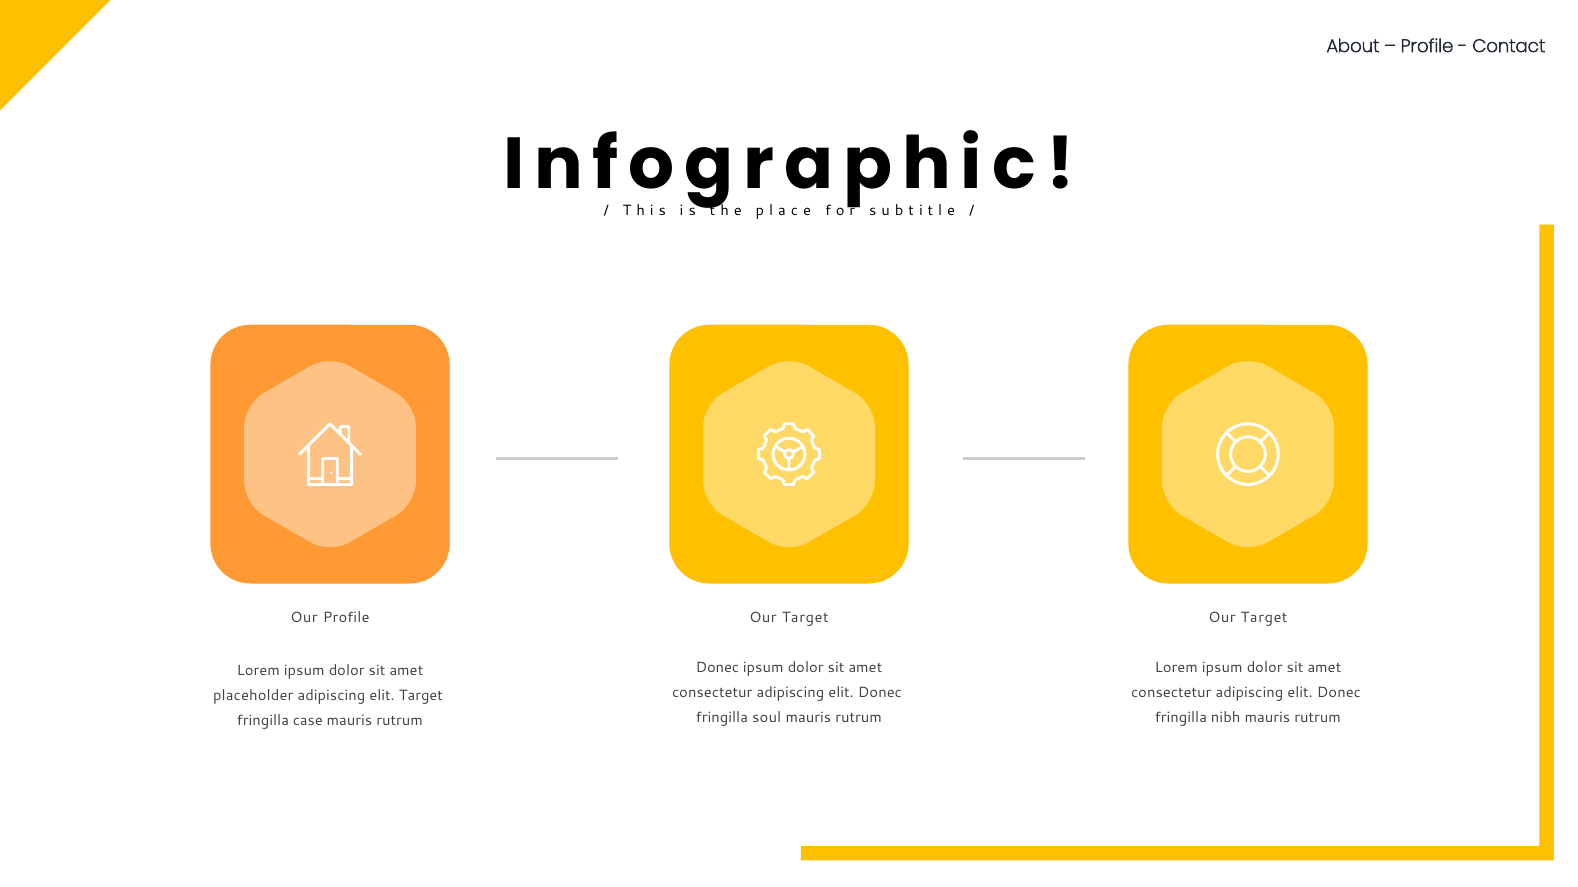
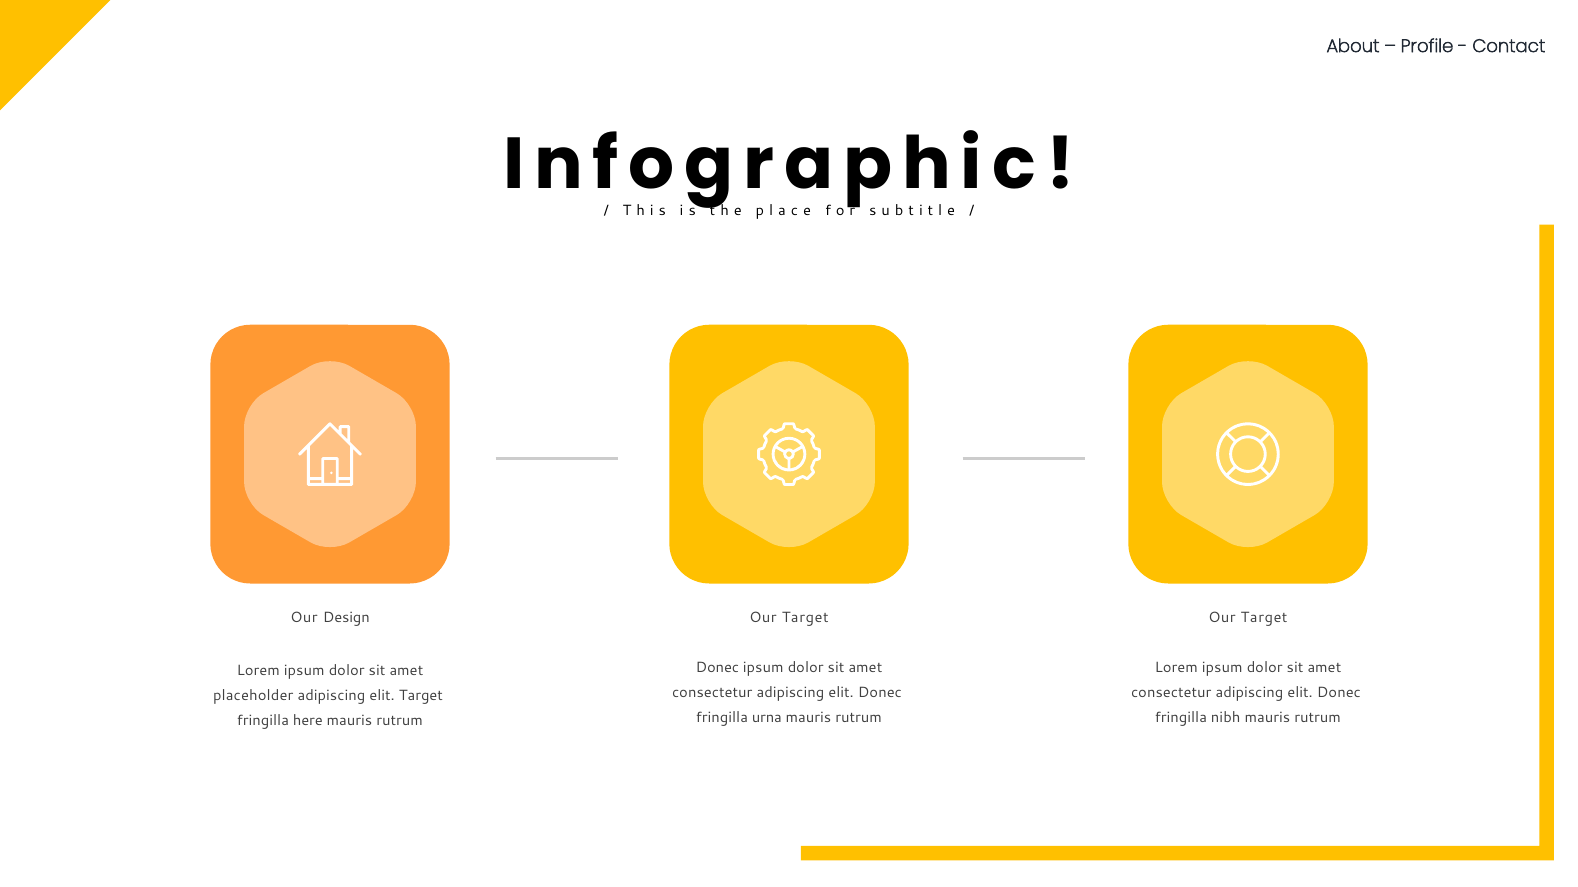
Our Profile: Profile -> Design (346, 618)
soul: soul -> urna (767, 718)
case: case -> here (308, 721)
